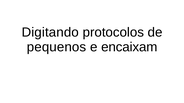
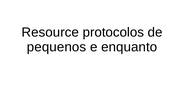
Digitando: Digitando -> Resource (50, 32)
encaixam: encaixam -> enquanto (129, 47)
